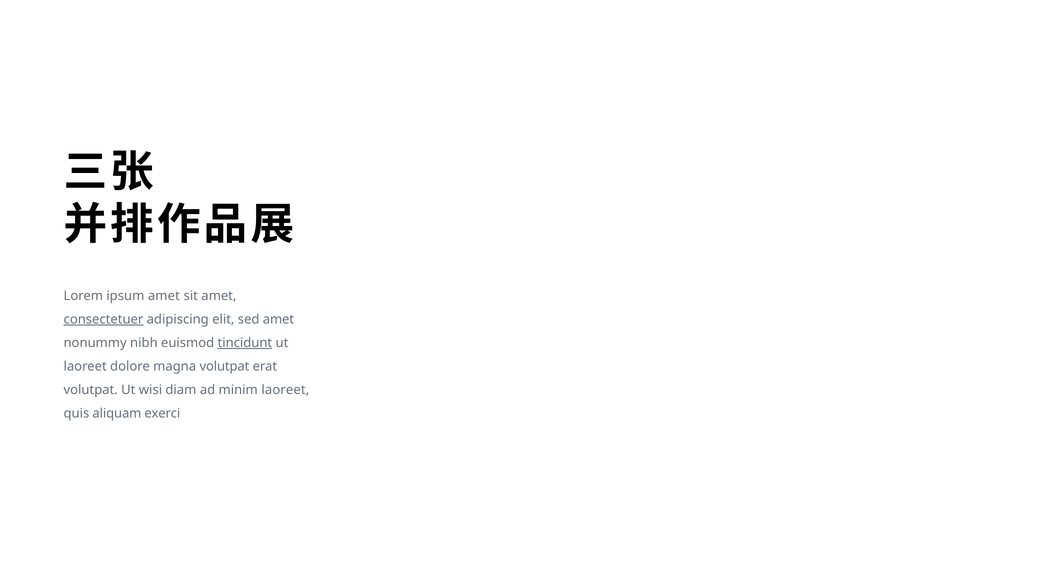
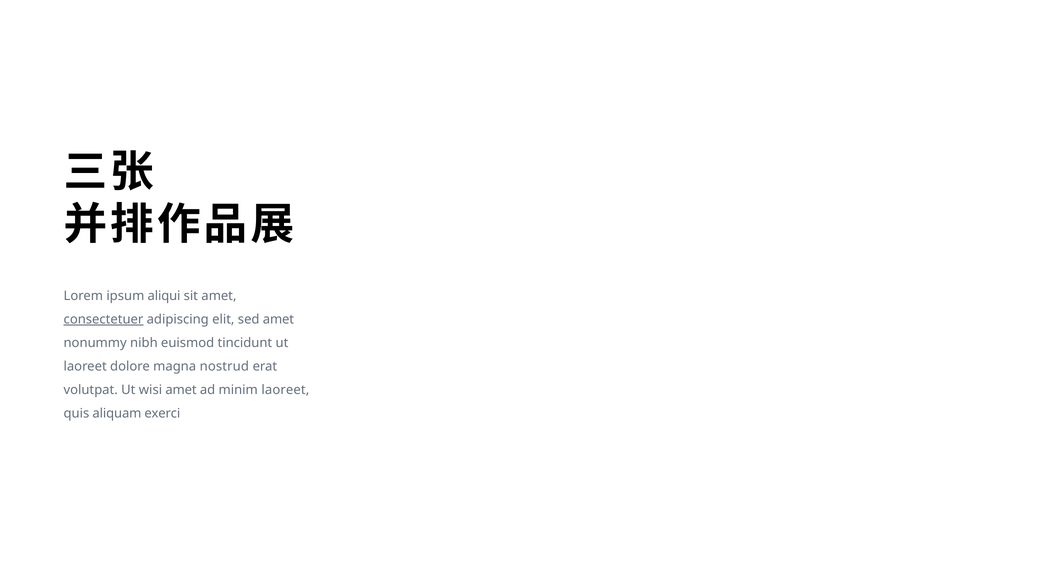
ipsum amet: amet -> aliqui (164, 296)
tincidunt underline: present -> none (245, 343)
magna volutpat: volutpat -> nostrud (224, 367)
wisi diam: diam -> amet (181, 390)
